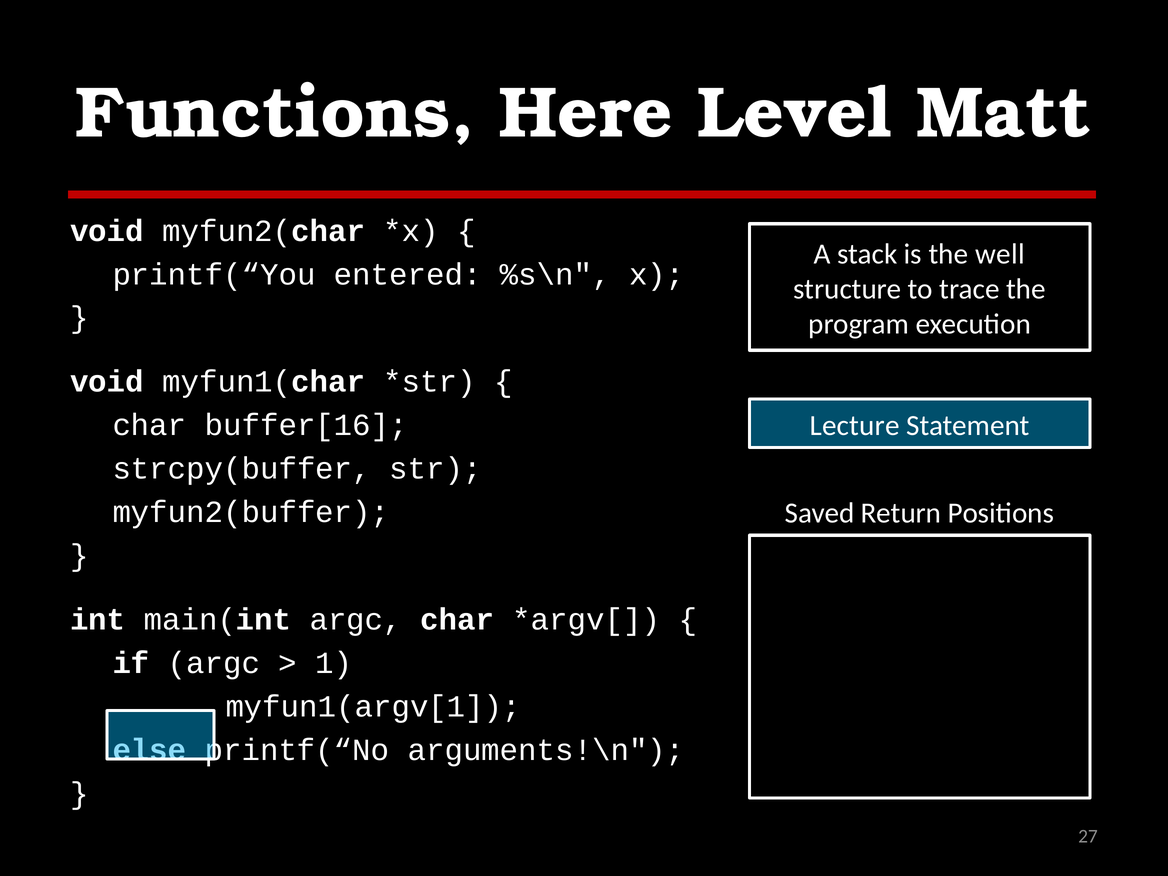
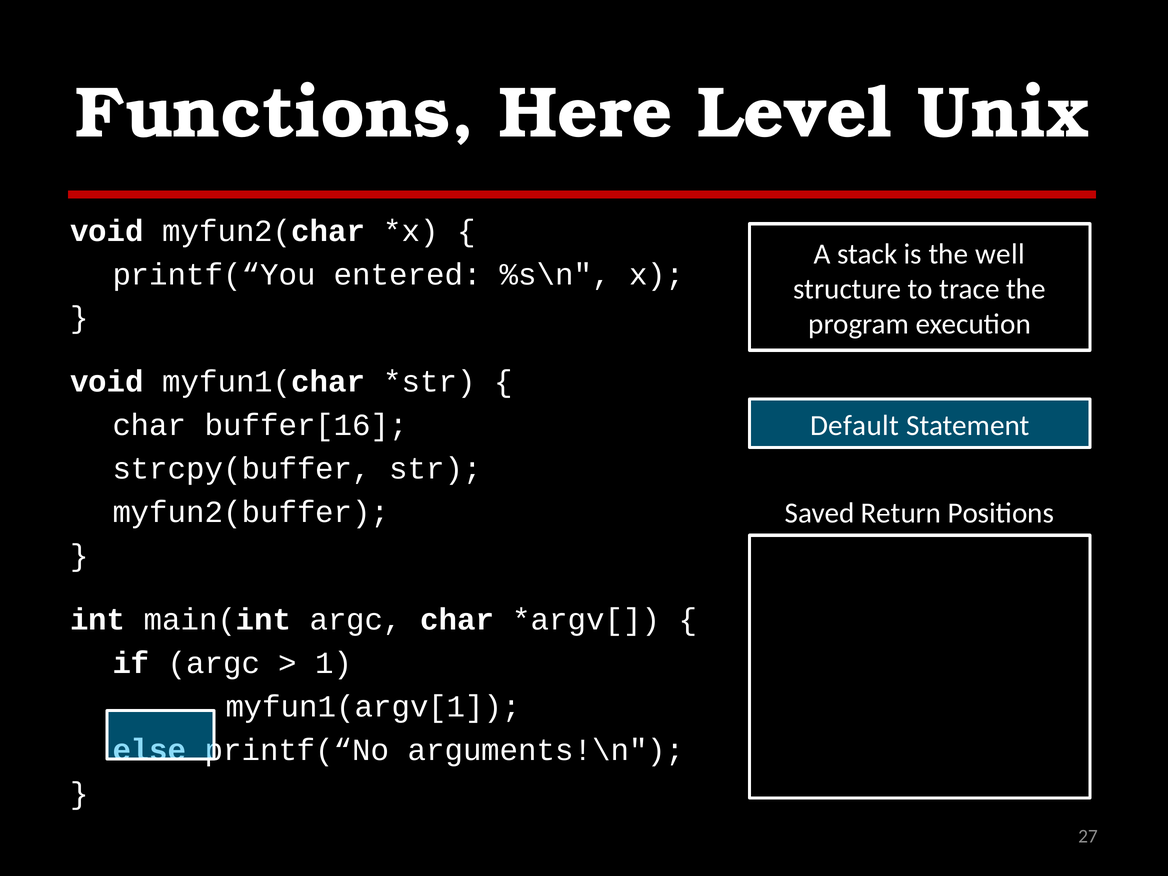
Matt: Matt -> Unix (1003, 113)
Lecture: Lecture -> Default (855, 425)
